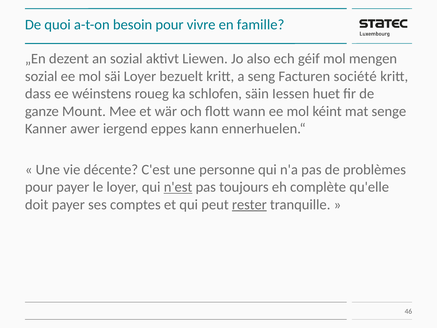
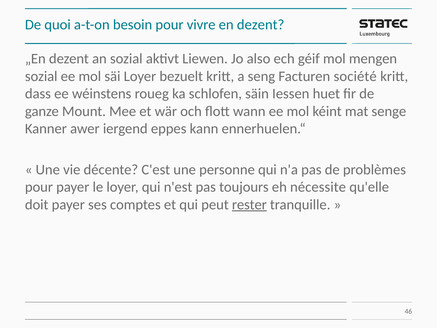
en famille: famille -> dezent (261, 25)
n'est underline: present -> none (178, 187)
complète: complète -> nécessite (318, 187)
